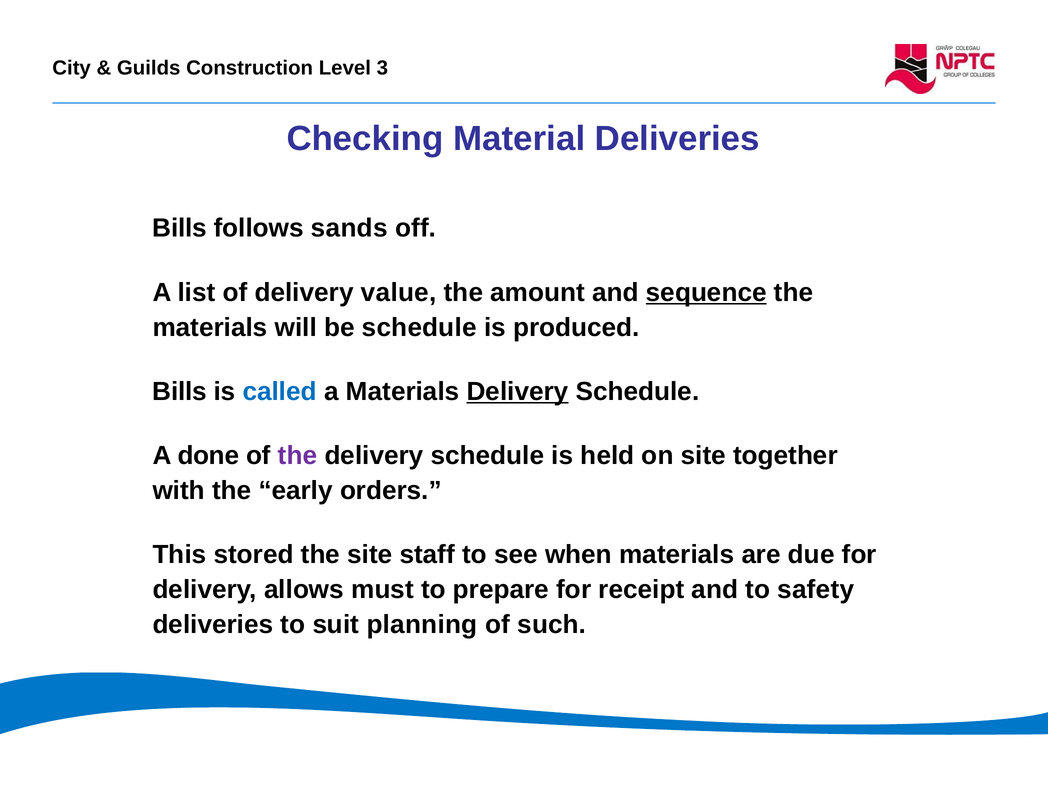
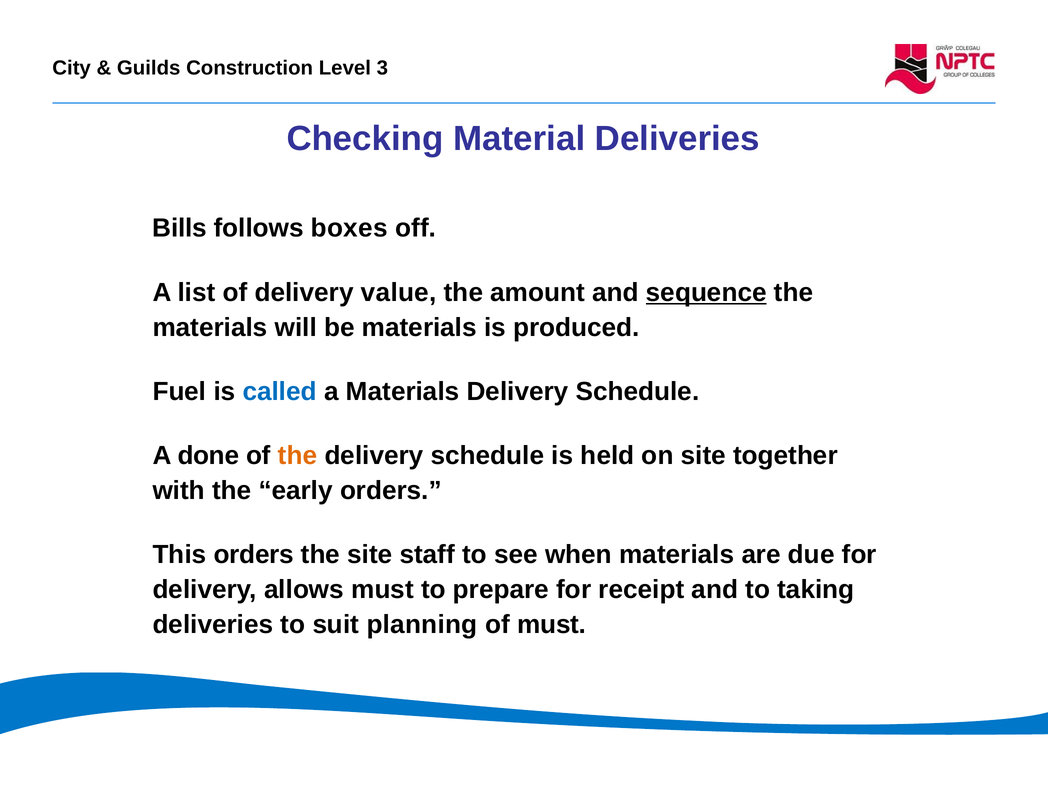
sands: sands -> boxes (349, 228)
be schedule: schedule -> materials (419, 327)
Bills: Bills -> Fuel (179, 391)
Delivery underline: present -> none (518, 391)
the colour: purple -> orange (298, 456)
This stored: stored -> orders (254, 555)
safety: safety -> taking (816, 589)
of such: such -> must (552, 624)
